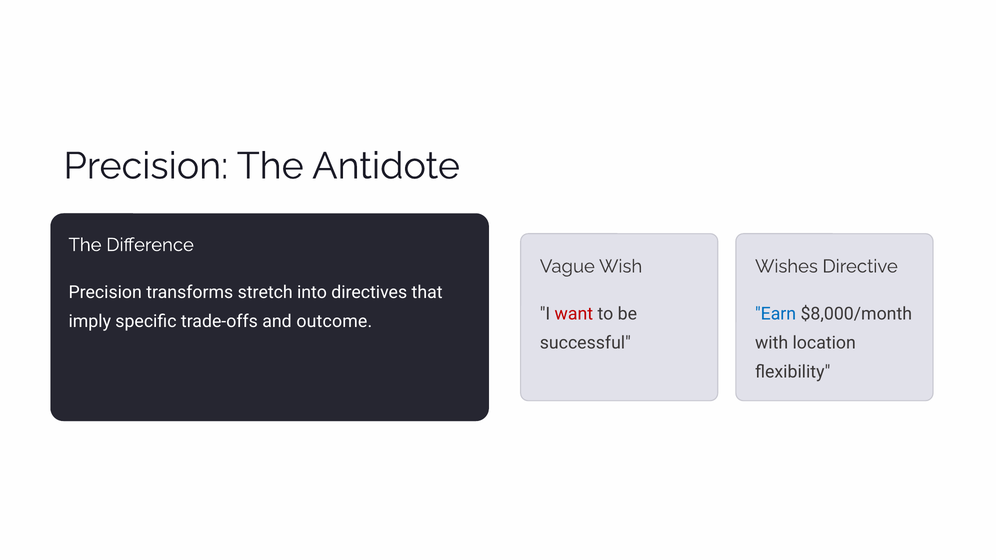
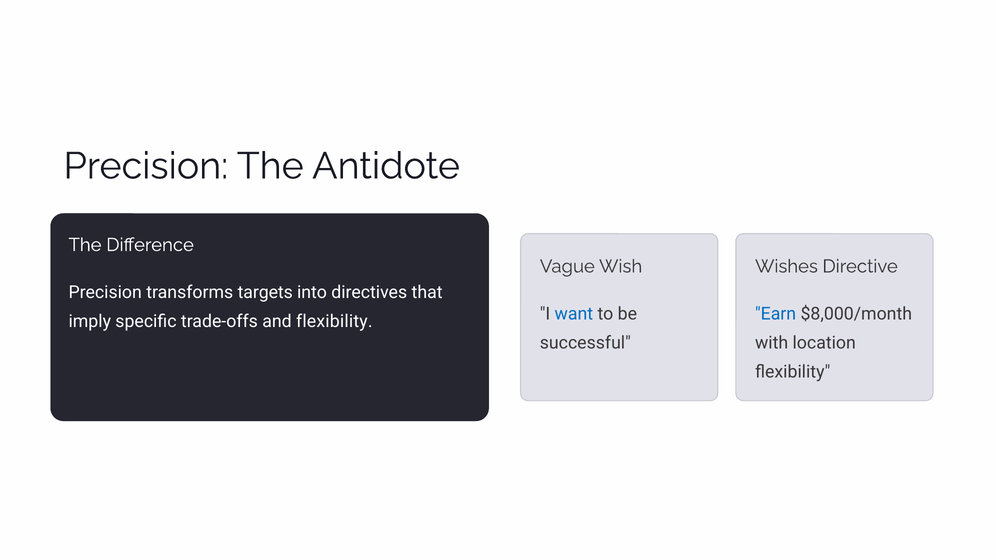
stretch: stretch -> targets (265, 293)
want colour: red -> blue (574, 314)
and outcome: outcome -> flexibility (334, 322)
